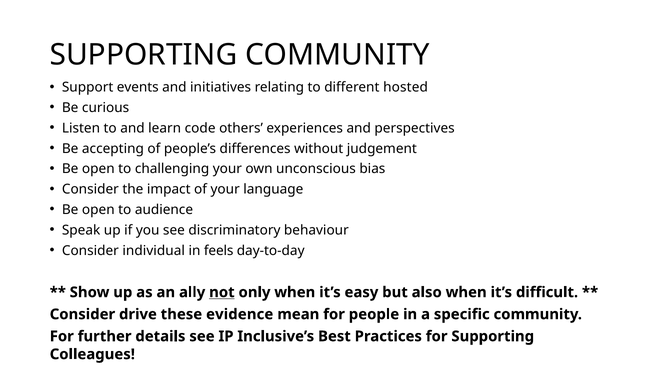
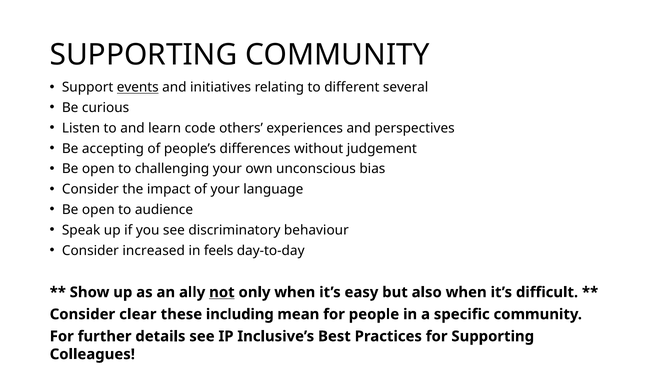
events underline: none -> present (138, 87)
hosted: hosted -> several (406, 87)
individual: individual -> increased (154, 250)
drive: drive -> clear (138, 314)
evidence: evidence -> including (240, 314)
